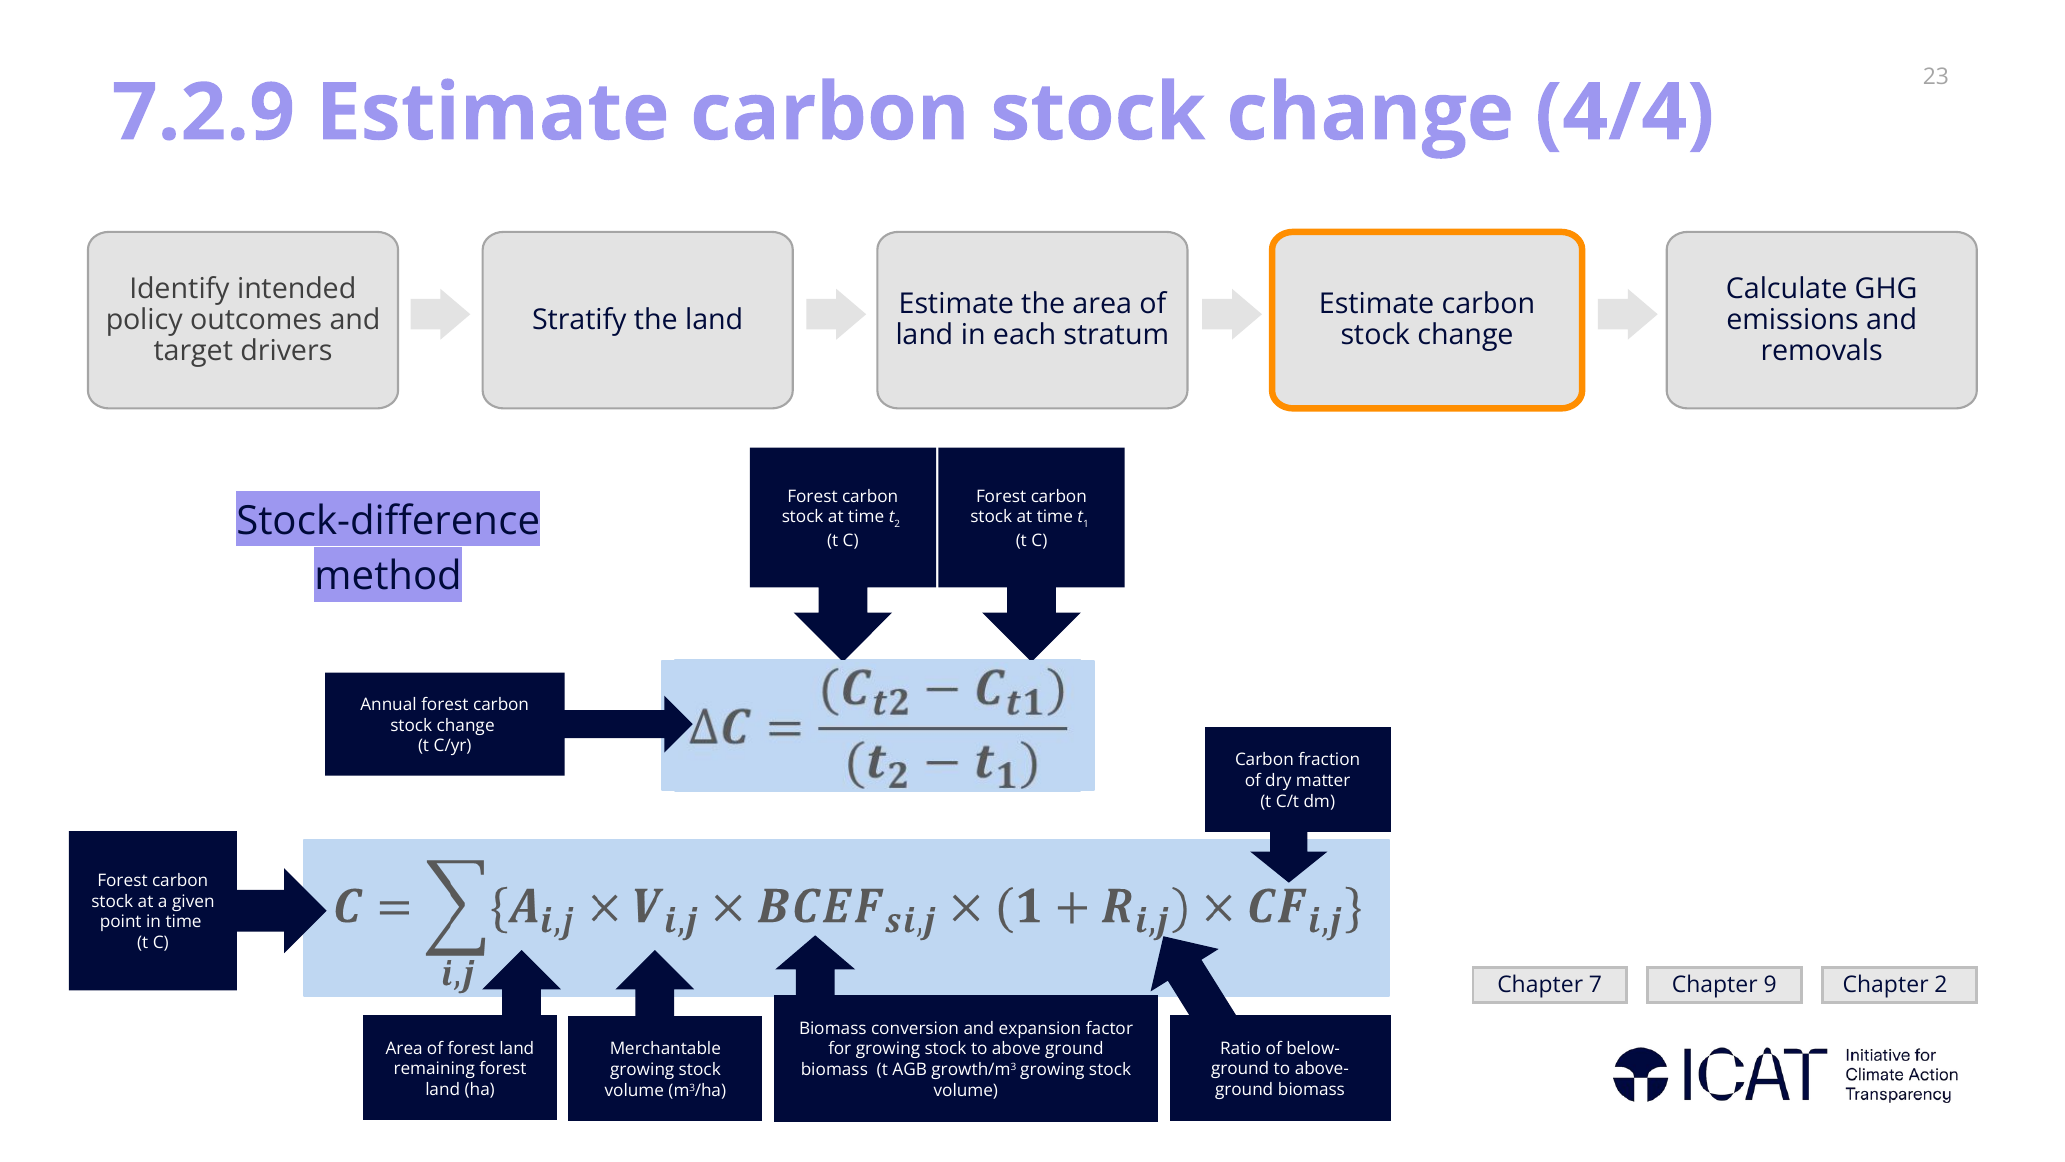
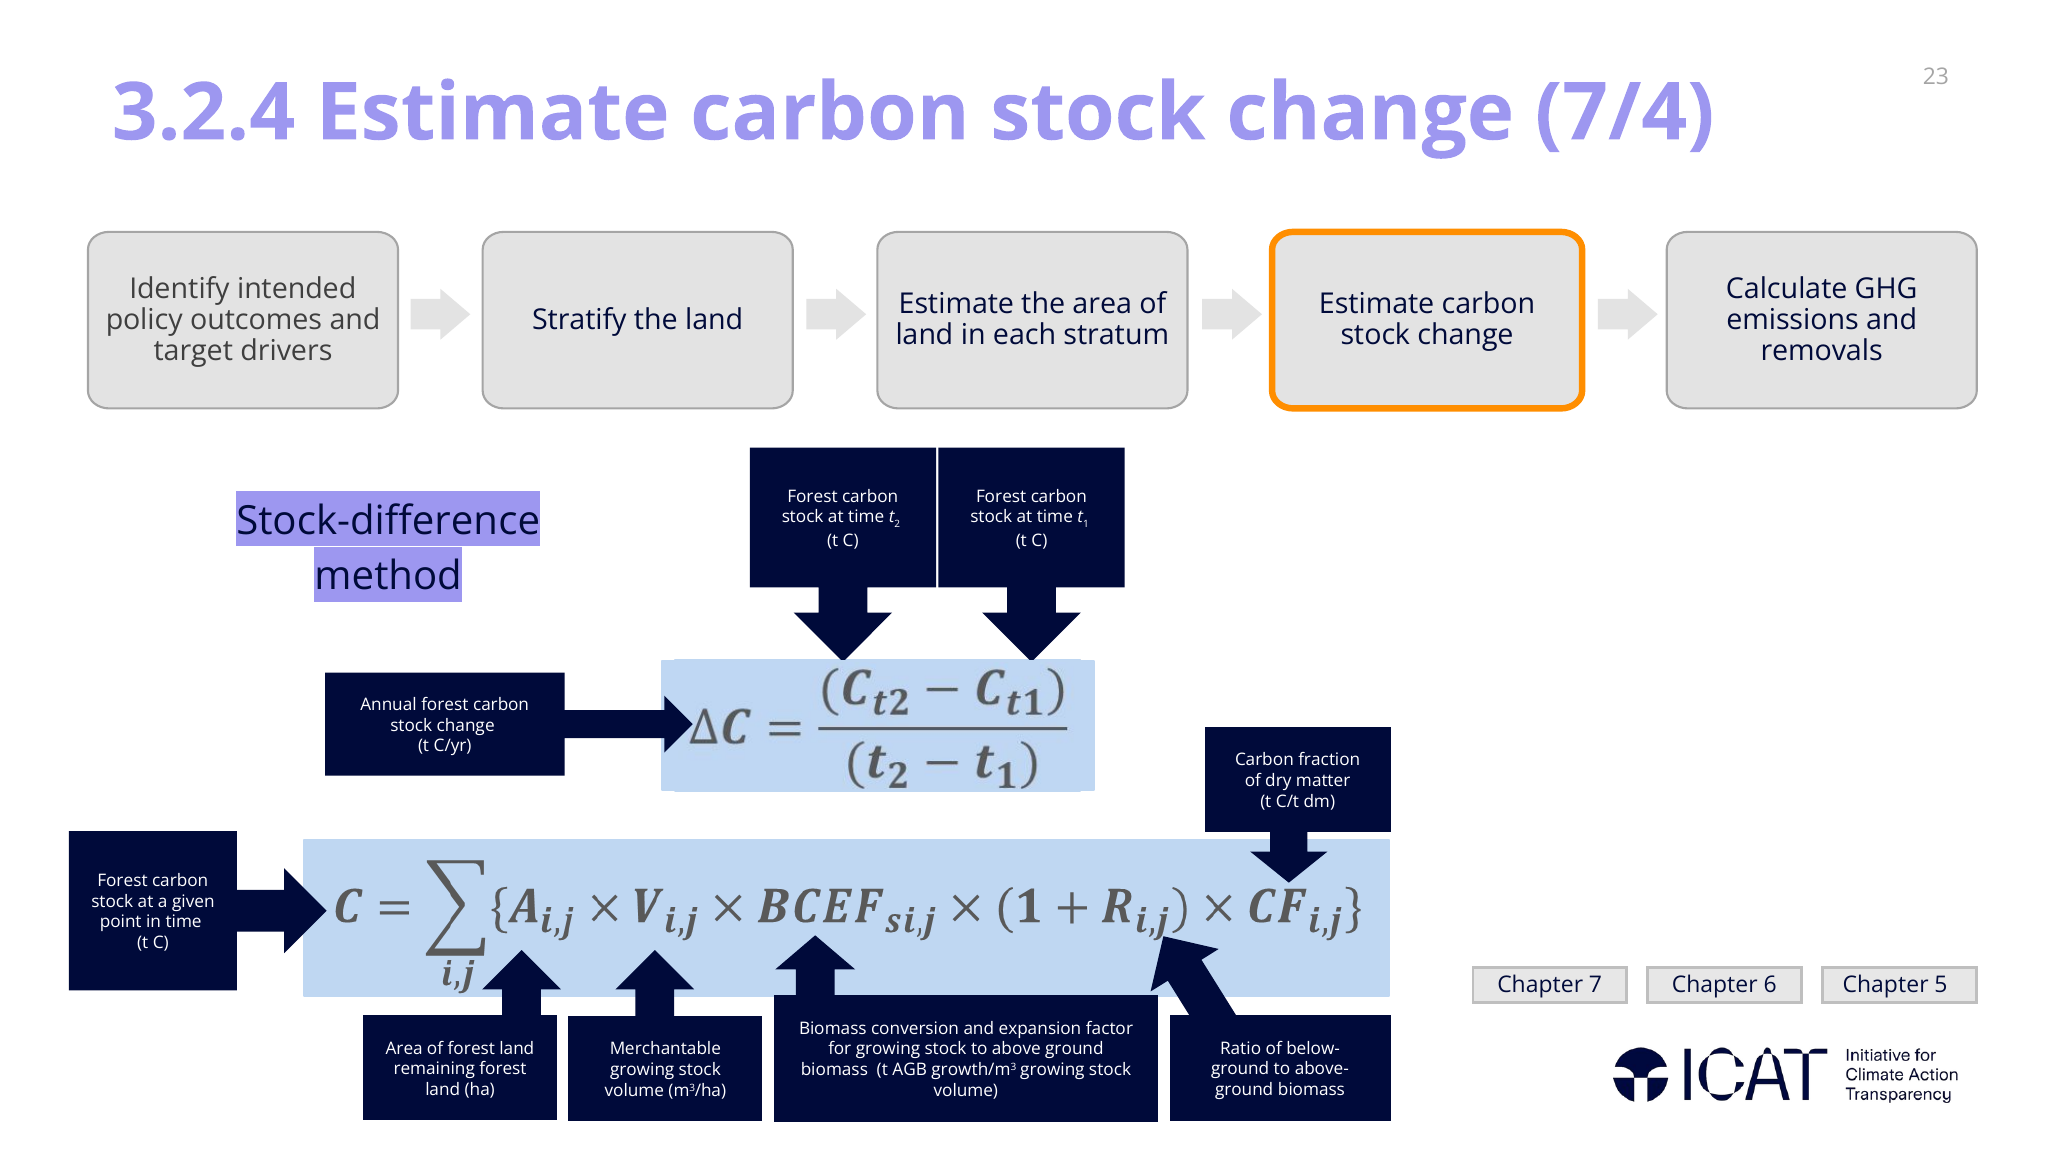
7.2.9: 7.2.9 -> 3.2.4 (203, 113)
4/4: 4/4 -> 7/4 (1625, 113)
9: 9 -> 6 (1770, 984)
Chapter 2: 2 -> 5 (1941, 984)
